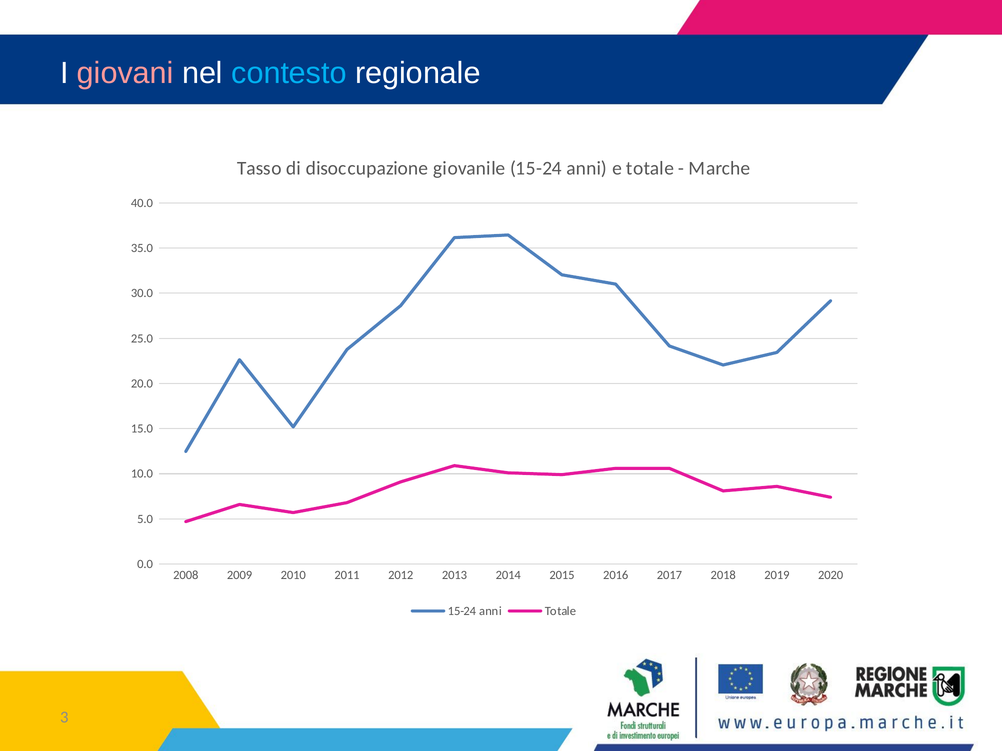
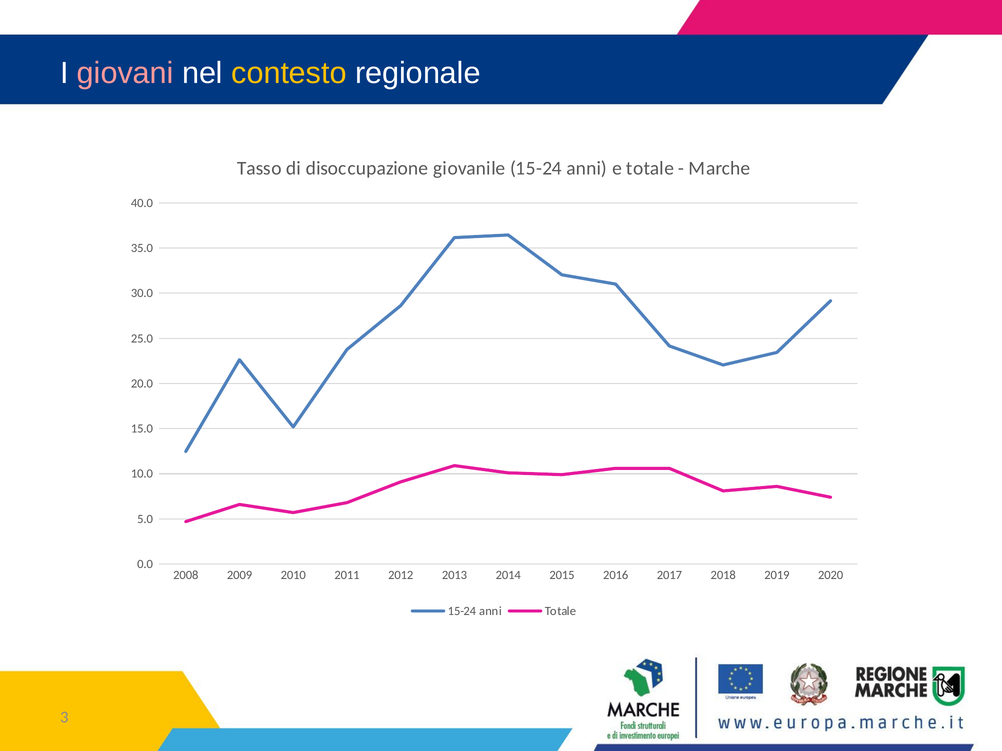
contesto colour: light blue -> yellow (289, 73)
